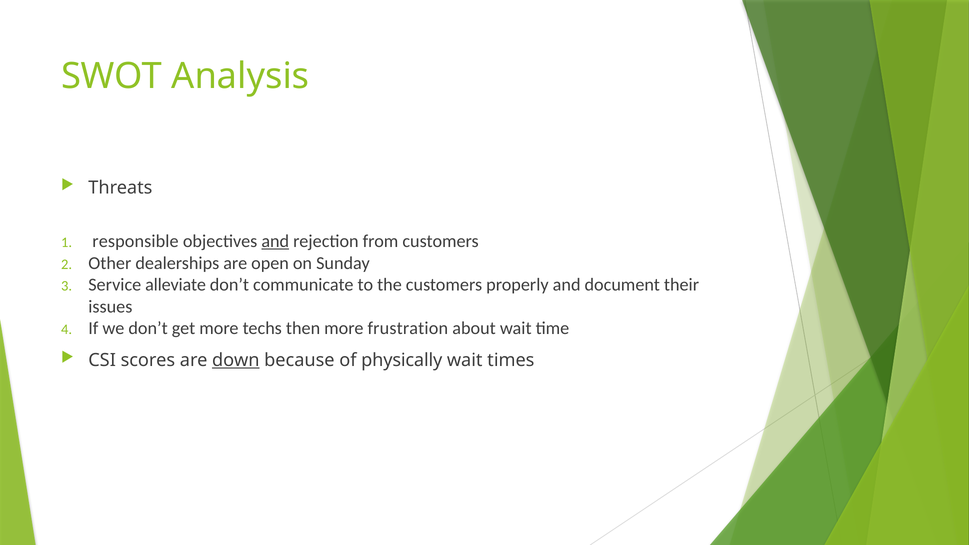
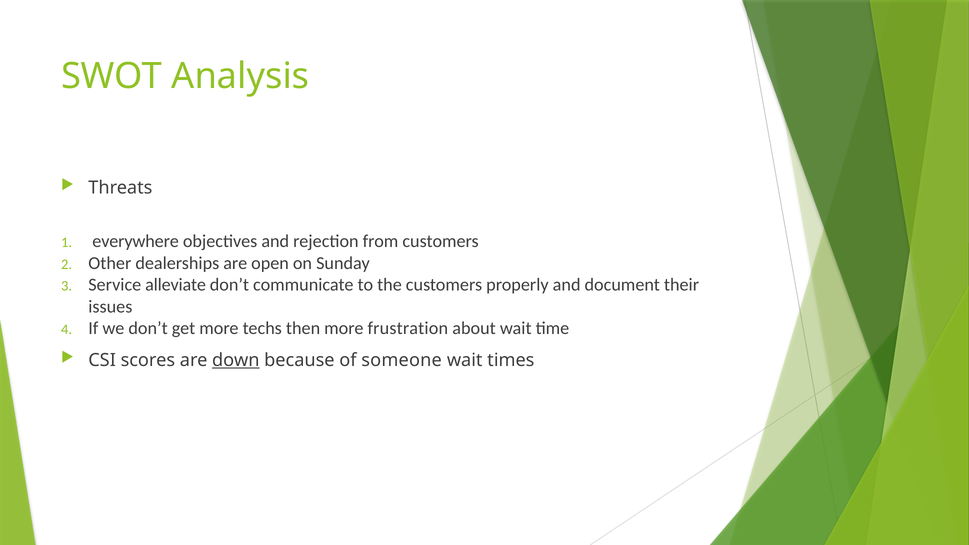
responsible: responsible -> everywhere (136, 241)
and underline: present -> none (275, 241)
physically: physically -> someone (402, 360)
